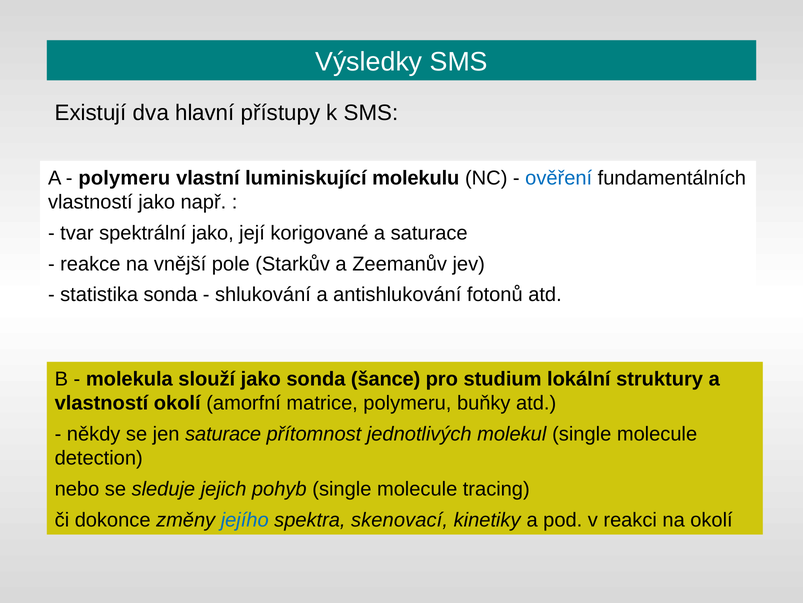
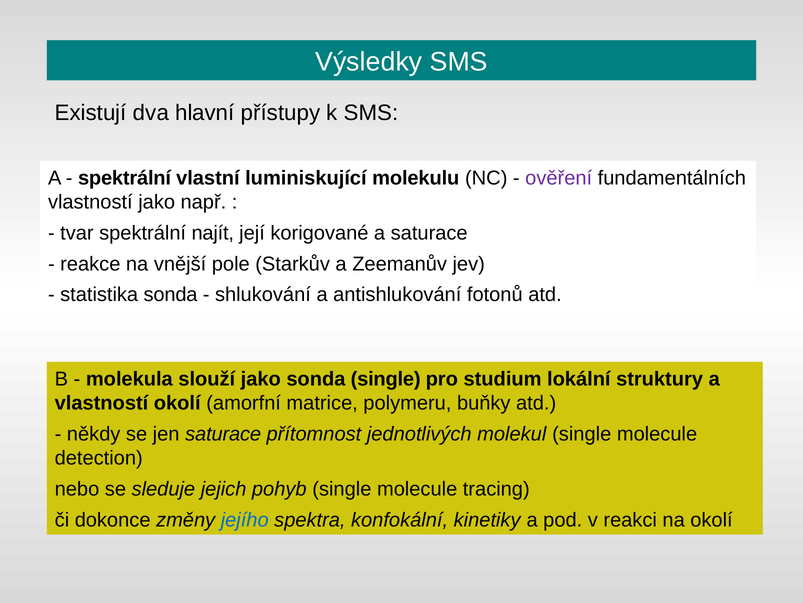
polymeru: polymeru -> spektrální (125, 178)
ověření colour: blue -> purple (559, 178)
spektrální jako: jako -> najít (213, 233)
sonda šance: šance -> single (386, 379)
skenovací: skenovací -> konfokální (400, 519)
